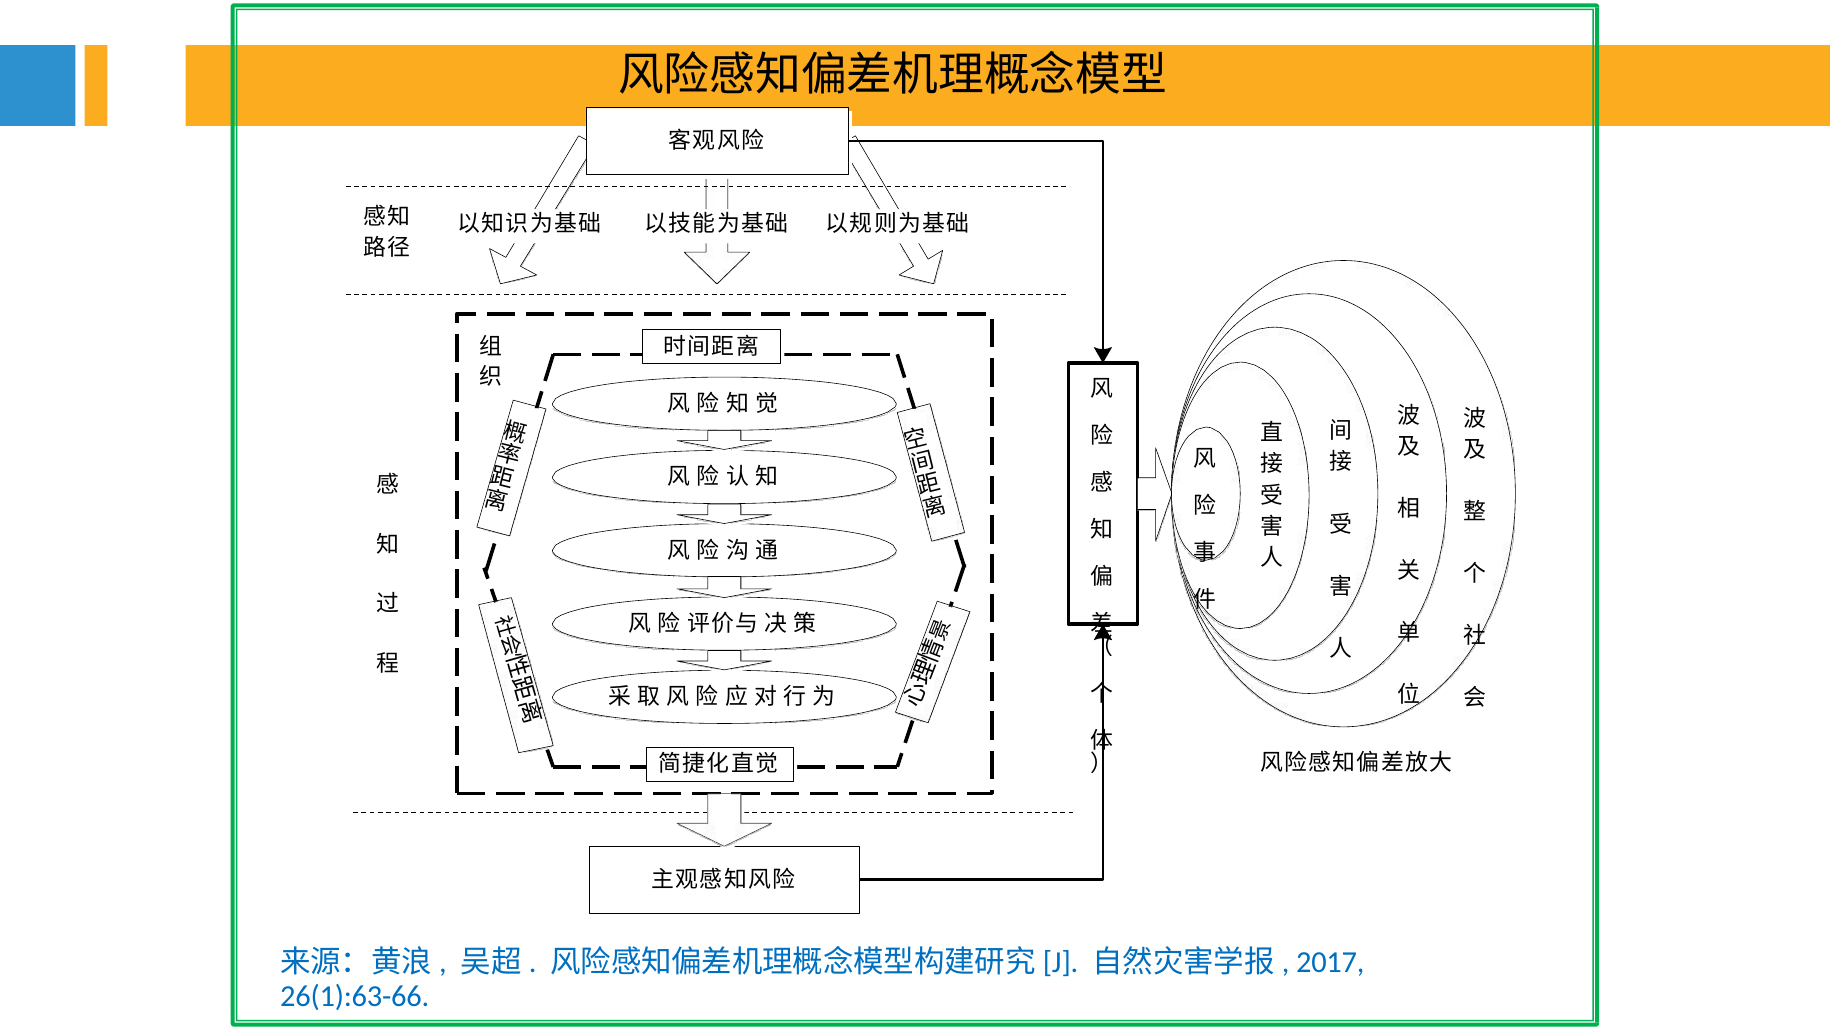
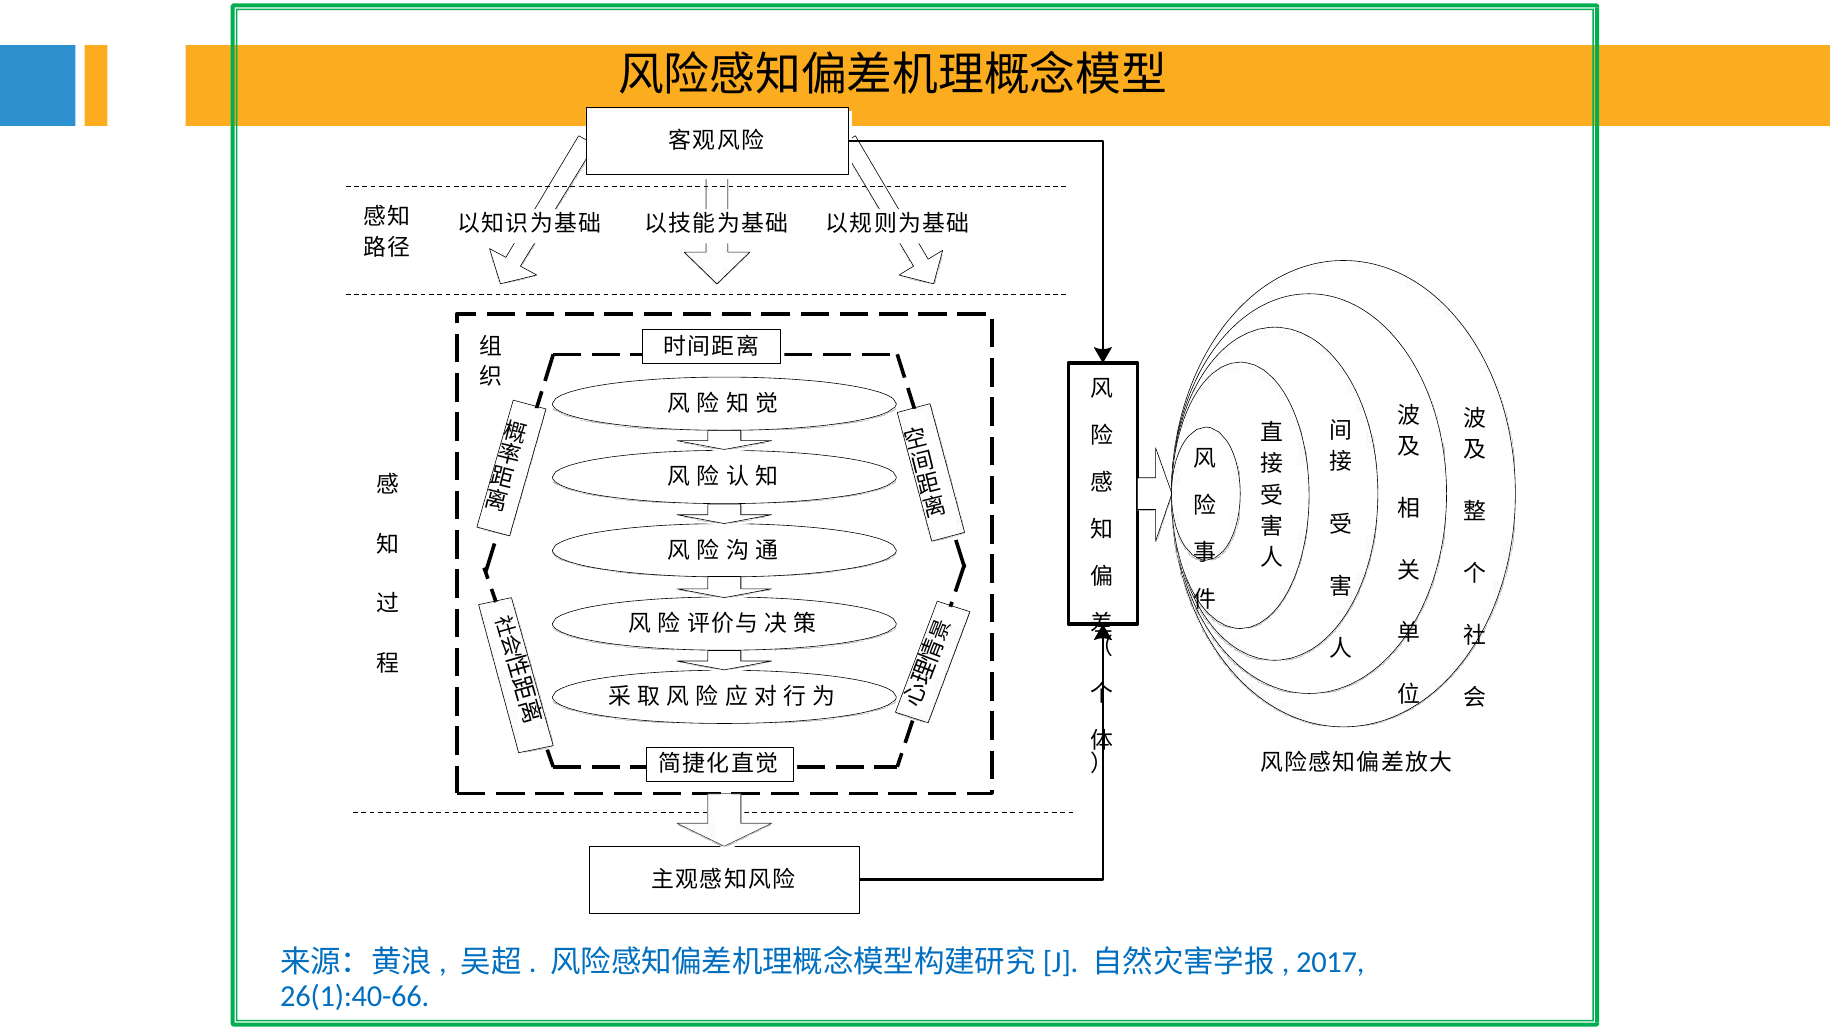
26(1):63-66: 26(1):63-66 -> 26(1):40-66 (355, 996)
